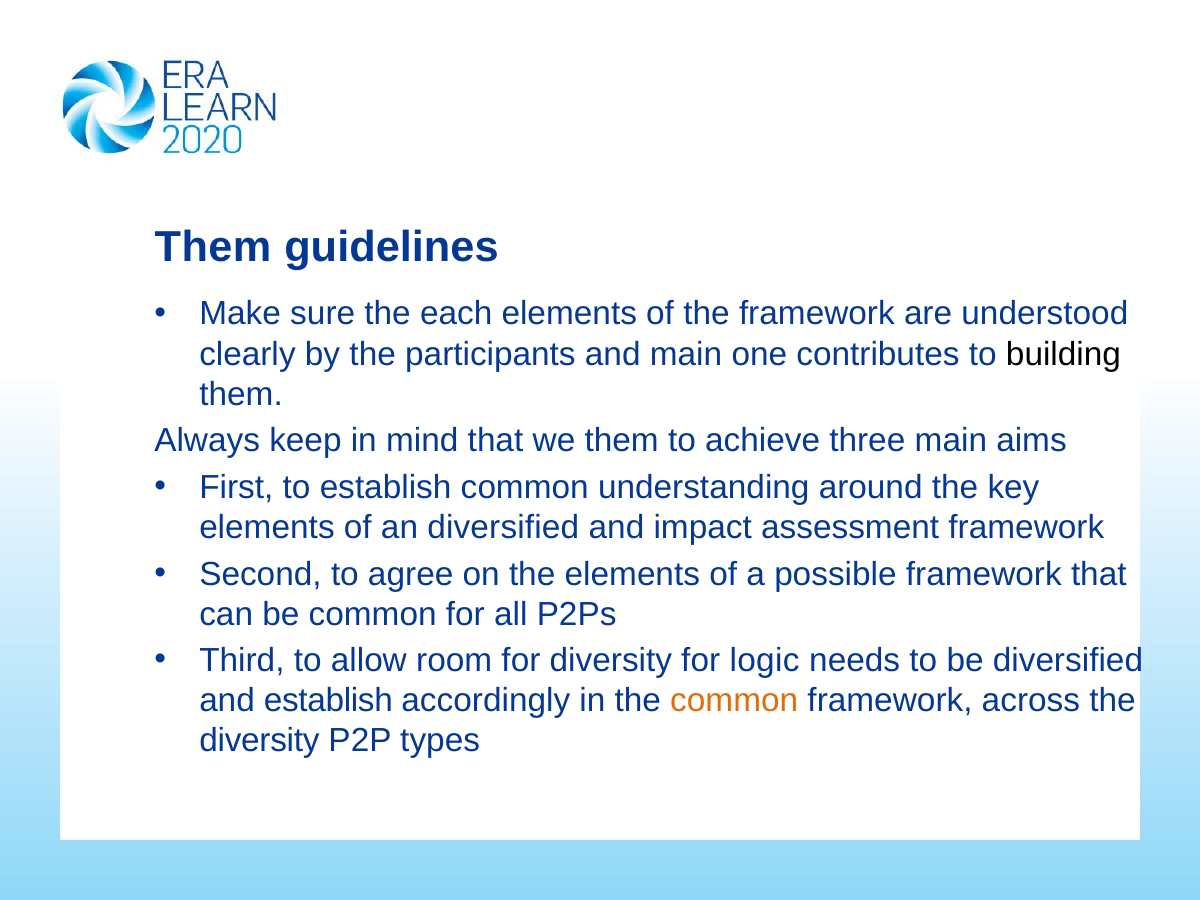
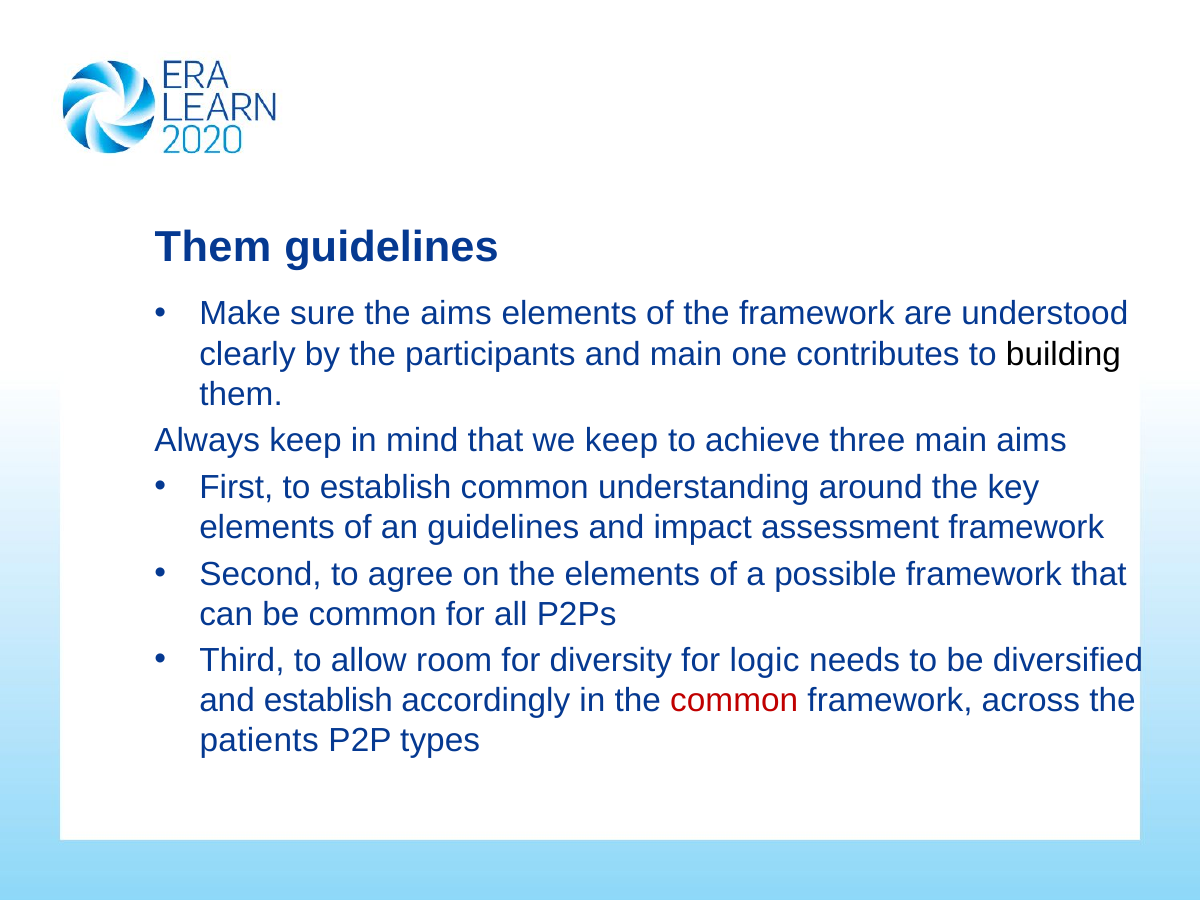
the each: each -> aims (456, 314)
we them: them -> keep (621, 441)
an diversified: diversified -> guidelines (503, 527)
common colour: orange -> red (734, 701)
diversity: diversity -> patients (259, 741)
